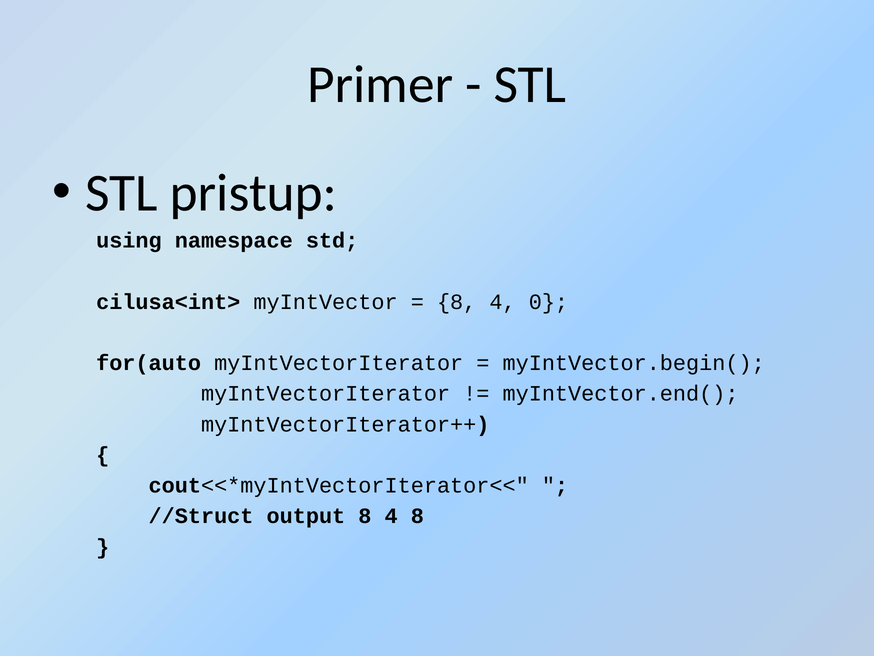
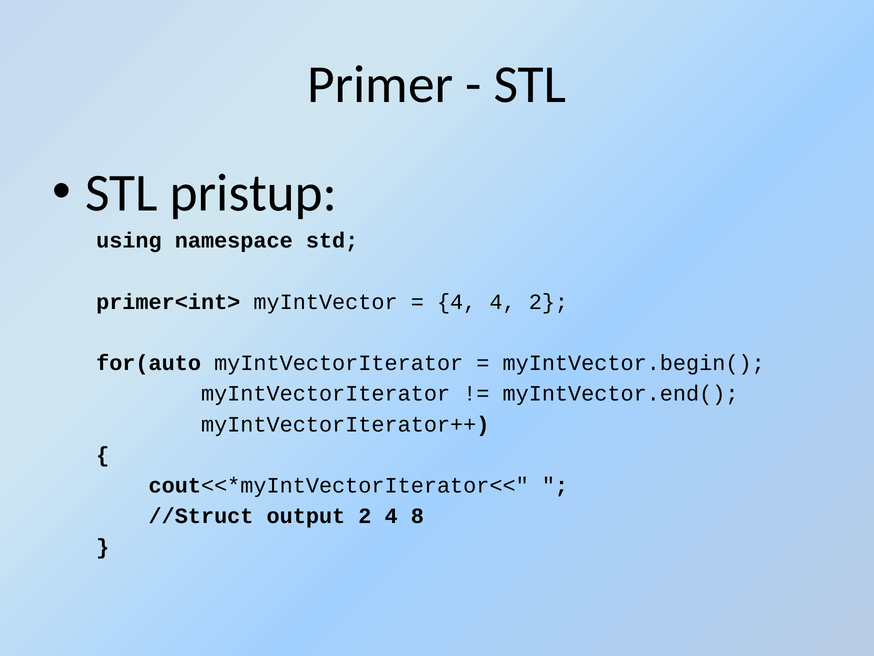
cilusa<int>: cilusa<int> -> primer<int> (168, 302)
8: 8 -> 4 (457, 302)
4 0: 0 -> 2 (548, 302)
output 8: 8 -> 2 (365, 516)
